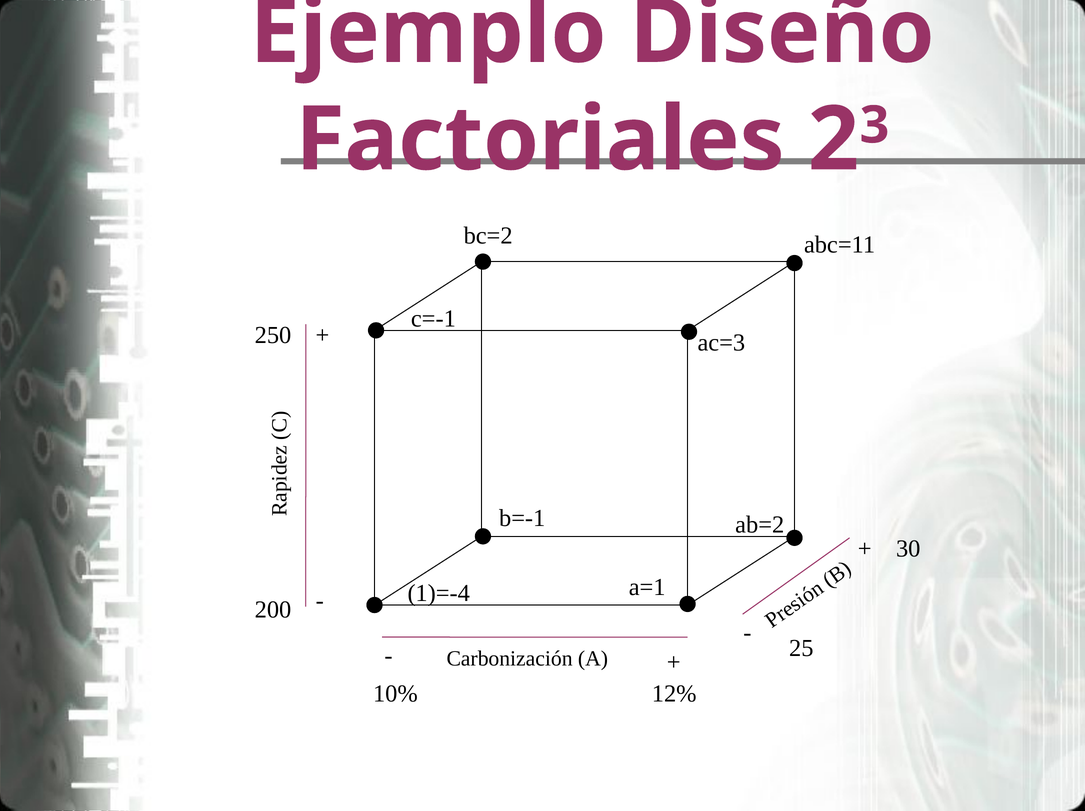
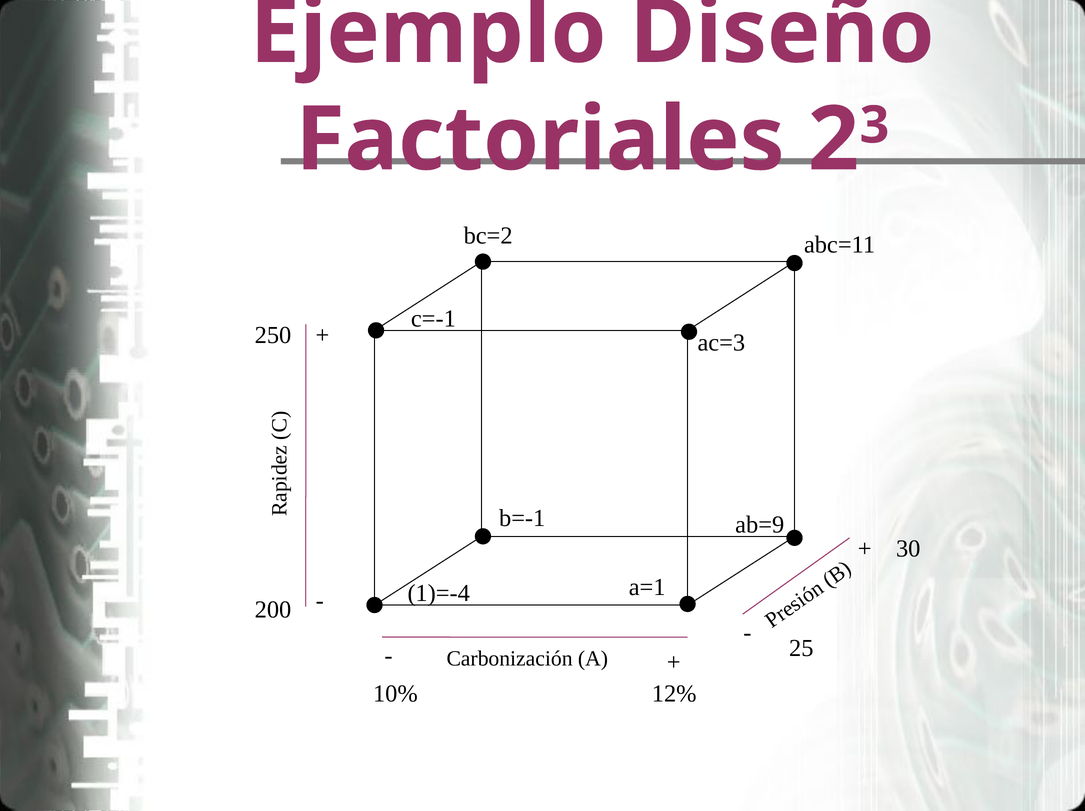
ab=2: ab=2 -> ab=9 (760, 525)
